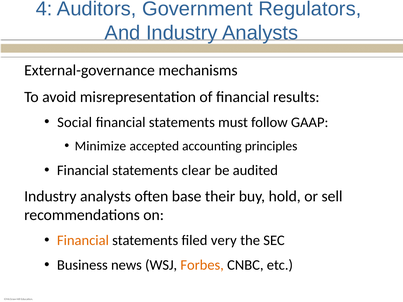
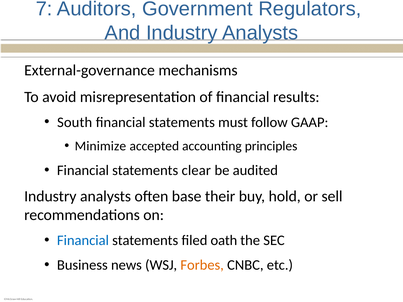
4: 4 -> 7 (44, 9)
Social: Social -> South (75, 122)
Financial colour: orange -> blue (83, 241)
very: very -> oath (224, 241)
